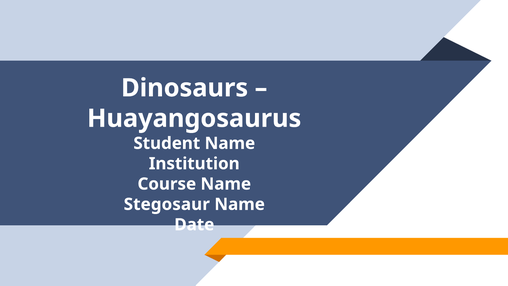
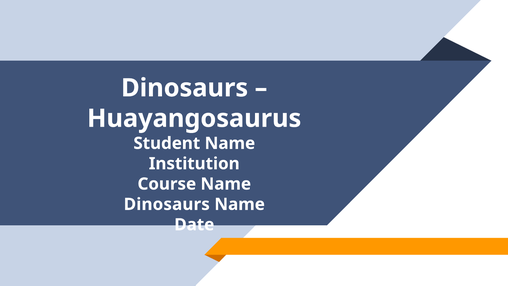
Stegosaur: Stegosaur -> Dinosaurs (167, 204)
